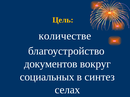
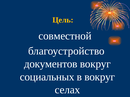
количестве: количестве -> совместной (65, 36)
в синтез: синтез -> вокруг (100, 77)
